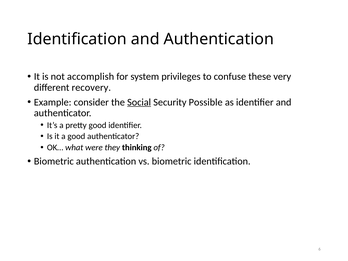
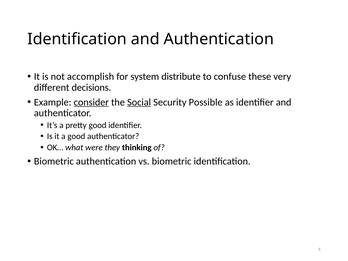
privileges: privileges -> distribute (181, 77)
recovery: recovery -> decisions (91, 88)
consider underline: none -> present (91, 102)
